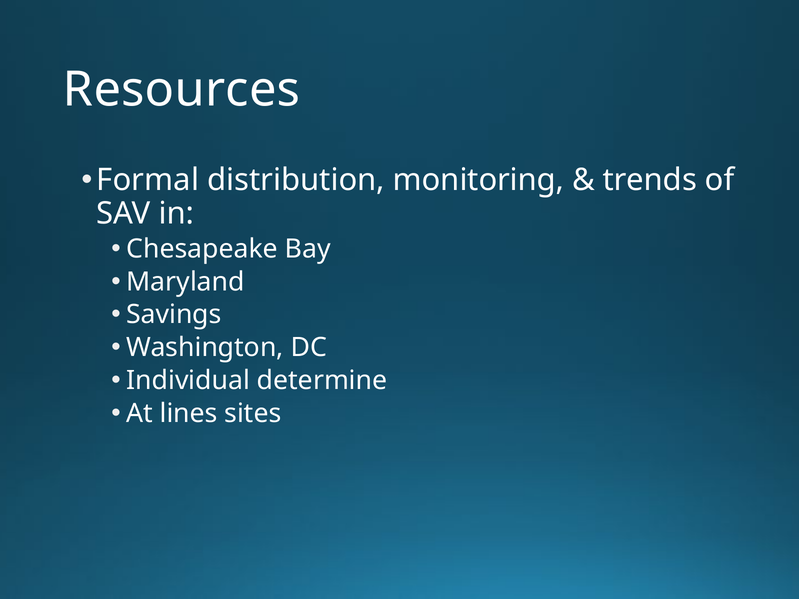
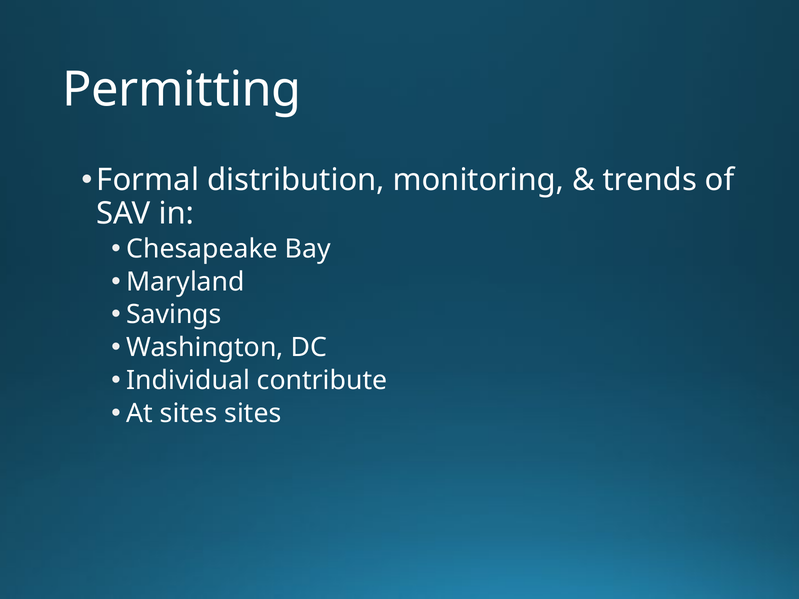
Resources: Resources -> Permitting (182, 89)
determine: determine -> contribute (322, 381)
At lines: lines -> sites (189, 414)
